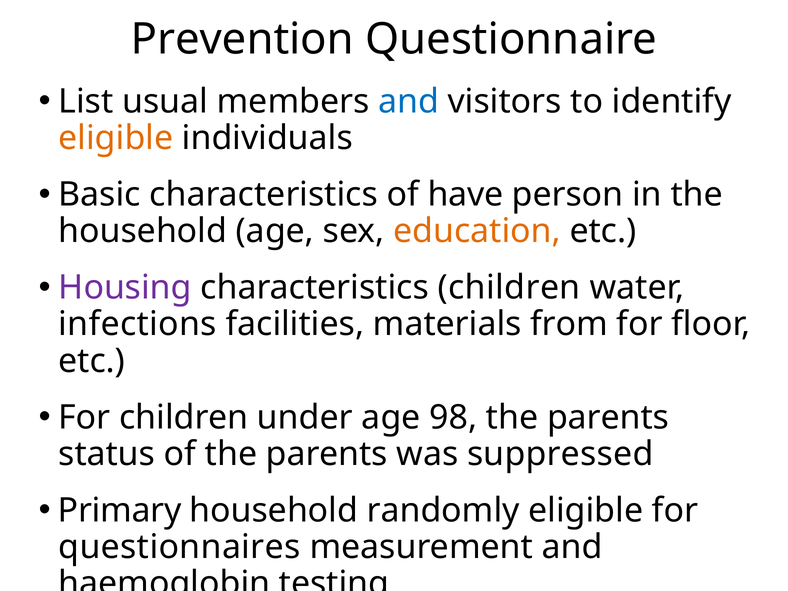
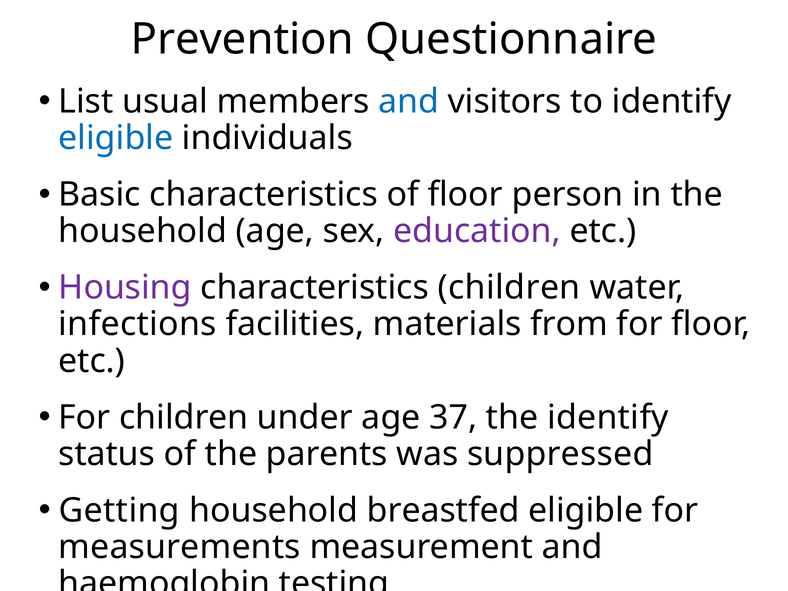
eligible colour: orange -> blue (116, 138)
of have: have -> floor (465, 195)
education colour: orange -> purple (477, 231)
98: 98 -> 37 (453, 417)
parents: parents -> identify (608, 417)
Primary: Primary -> Getting (119, 510)
randomly: randomly -> breastfed (443, 510)
questionnaires: questionnaires -> measurements (180, 547)
